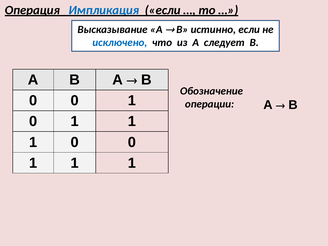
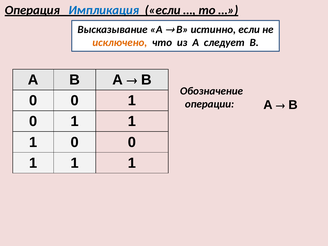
исключено colour: blue -> orange (120, 43)
